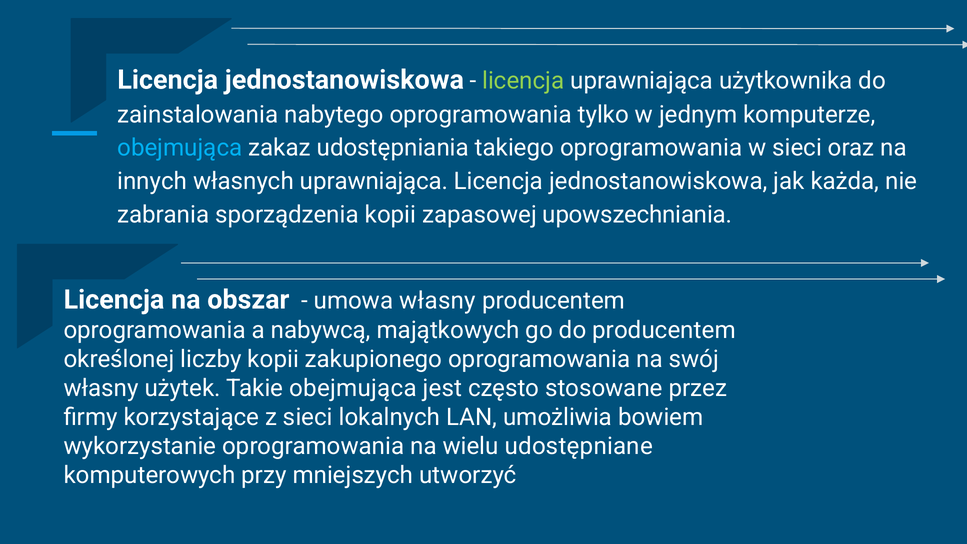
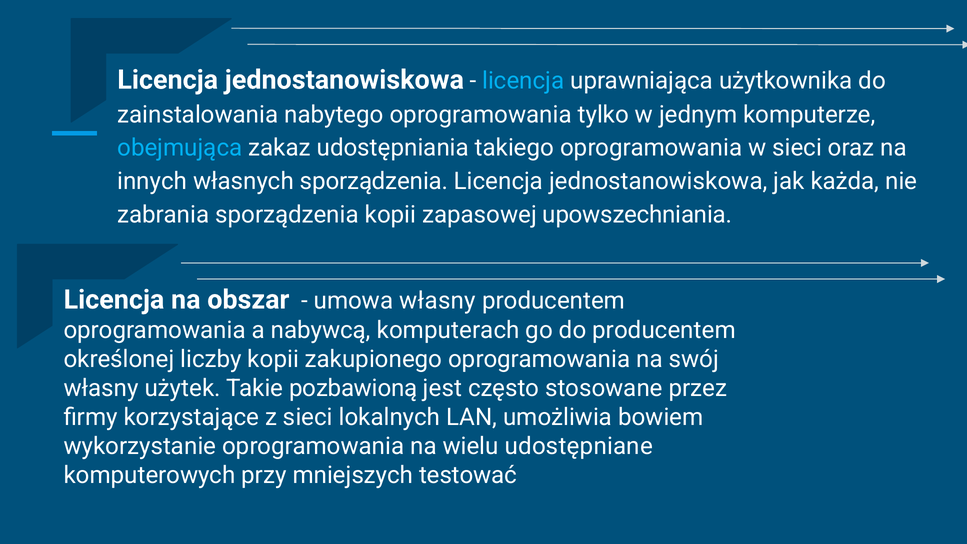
licencja colour: light green -> light blue (523, 81)
własnych uprawniająca: uprawniająca -> sporządzenia (374, 181)
majątkowych: majątkowych -> komputerach (448, 330)
Takie obejmująca: obejmująca -> pozbawioną (353, 388)
utworzyć: utworzyć -> testować (468, 475)
